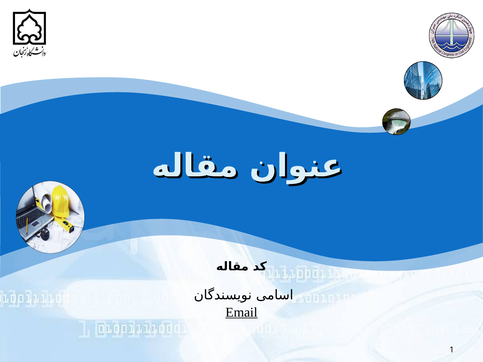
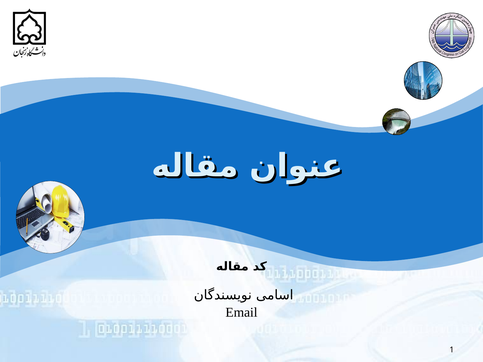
Email underline: present -> none (242, 313)
